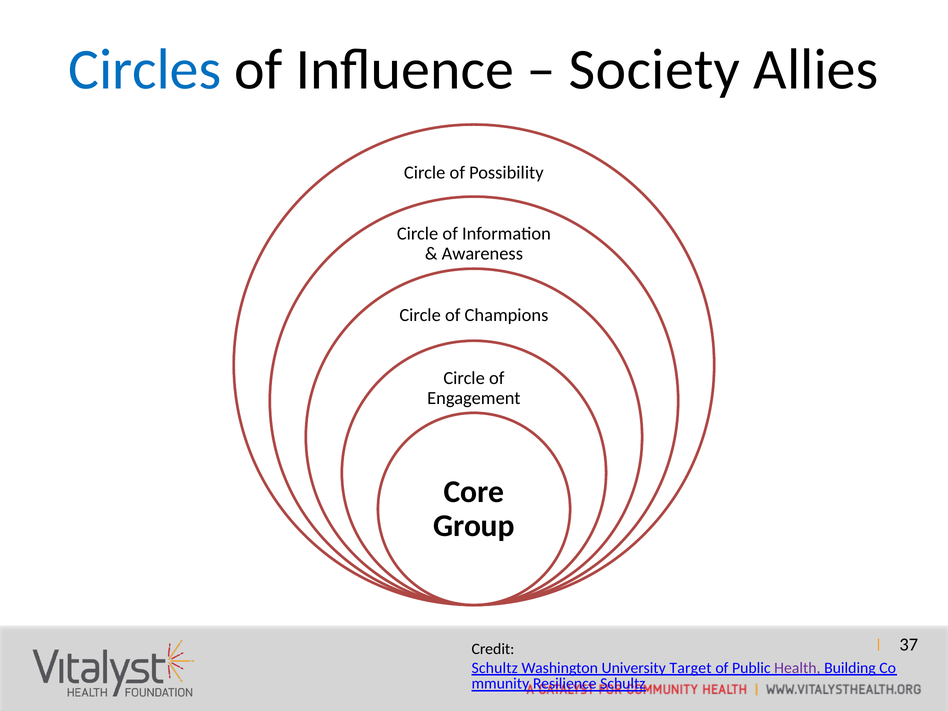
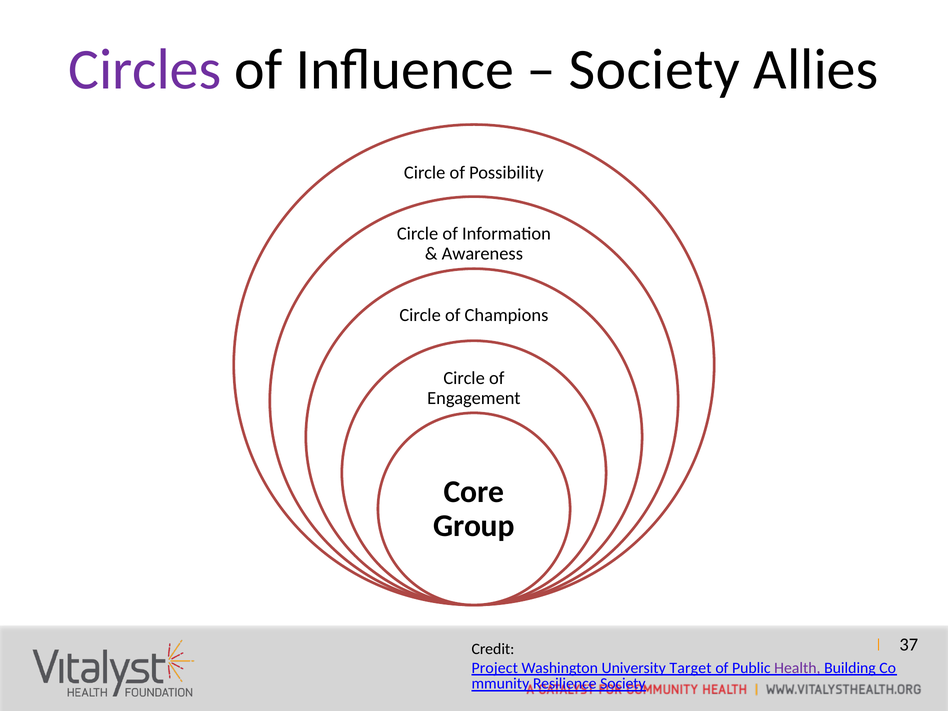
Circles colour: blue -> purple (145, 70)
Schultz: Schultz -> Project (495, 668)
Resilience Schultz: Schultz -> Society (623, 684)
